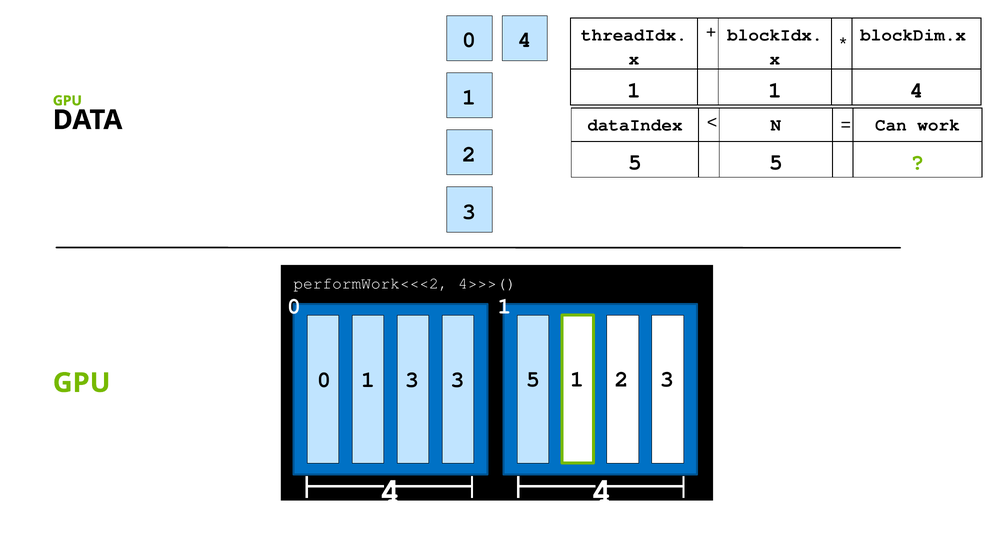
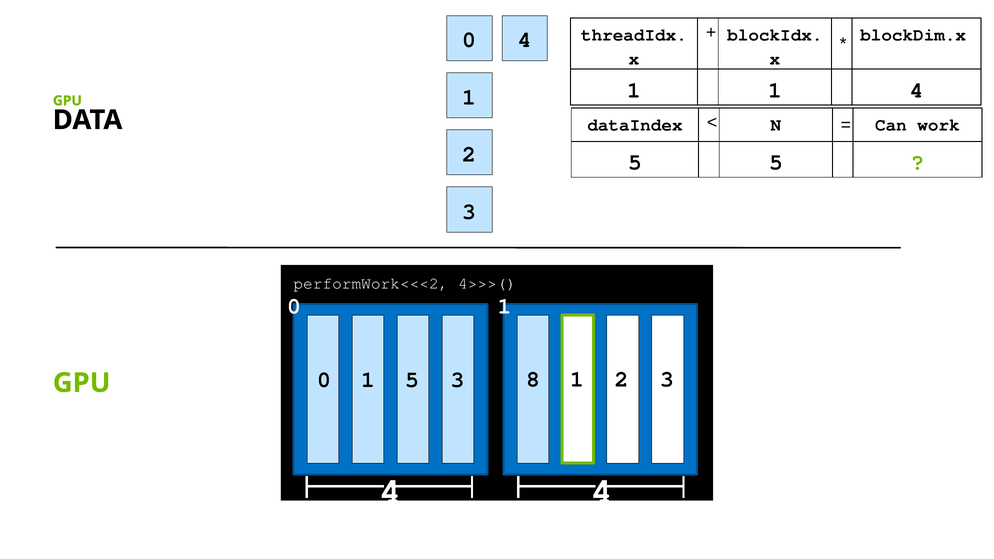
1 3: 3 -> 5 (412, 380)
3 5: 5 -> 8 (533, 379)
